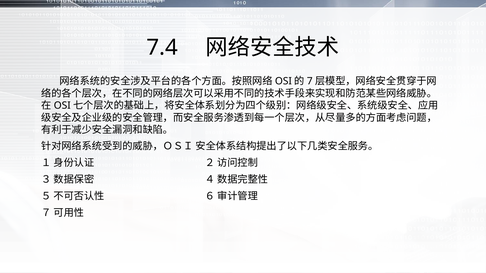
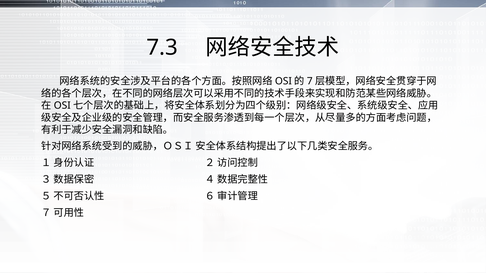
7.4: 7.4 -> 7.3 (162, 47)
